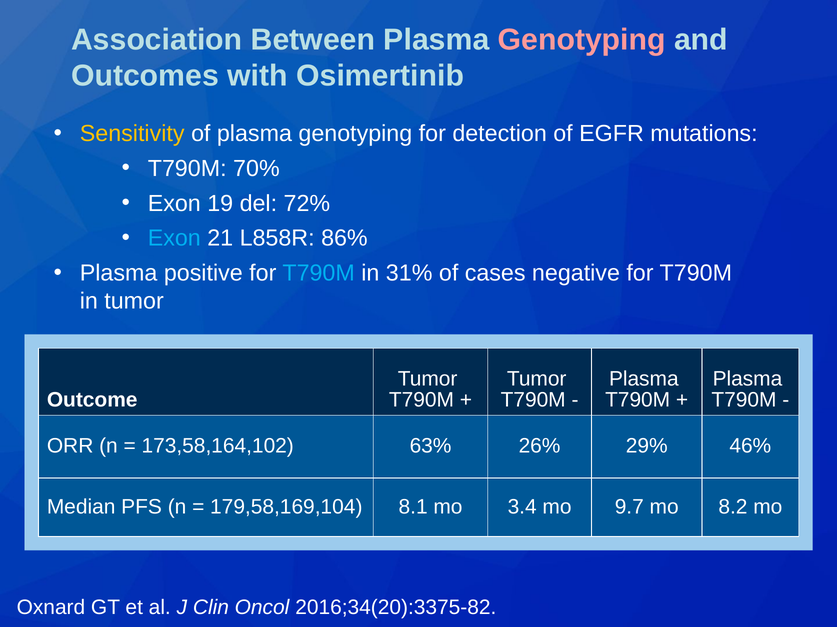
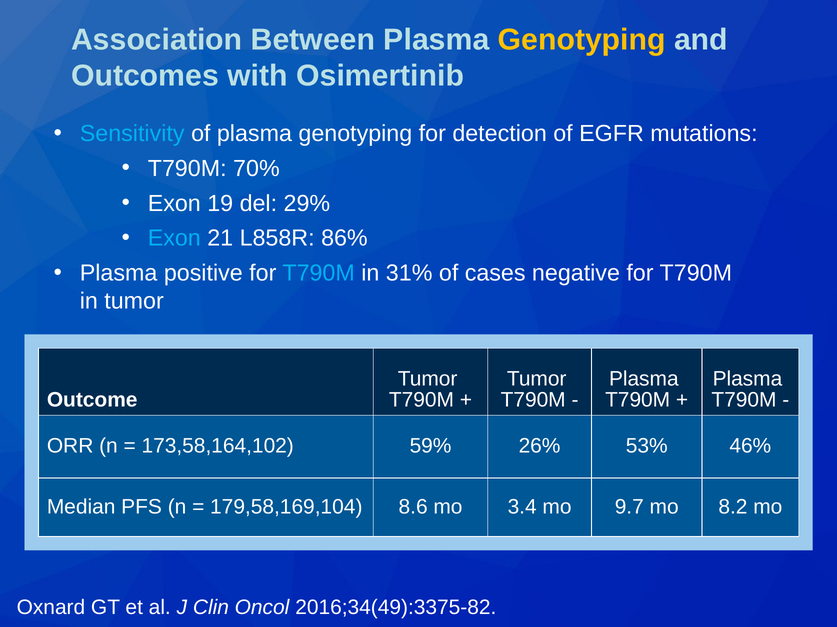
Genotyping colour: pink -> yellow (582, 40)
Sensitivity colour: yellow -> light blue (132, 134)
72%: 72% -> 29% (307, 204)
63%: 63% -> 59% (431, 447)
29%: 29% -> 53% (647, 447)
8.1: 8.1 -> 8.6 (413, 507)
2016;34(20):3375-82: 2016;34(20):3375-82 -> 2016;34(49):3375-82 (396, 608)
